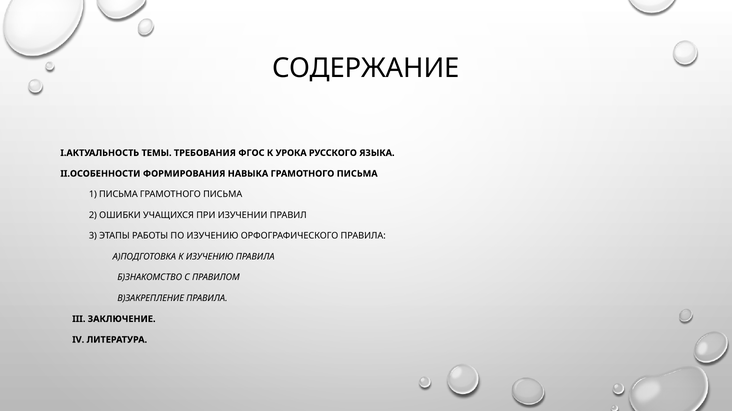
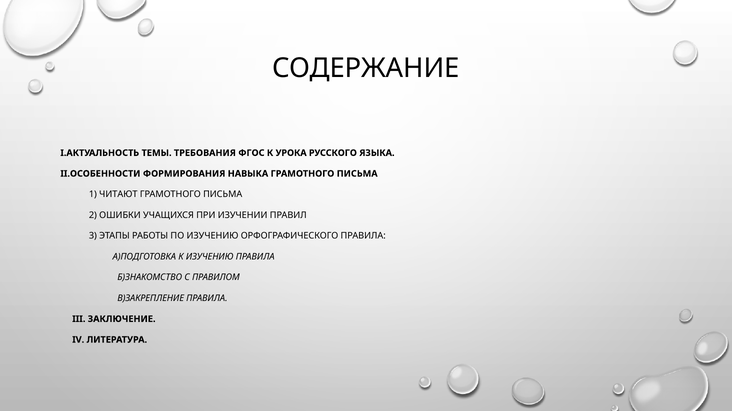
1 ПИСЬМА: ПИСЬМА -> ЧИТАЮТ (118, 195)
